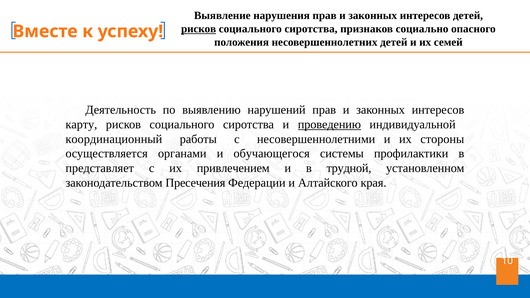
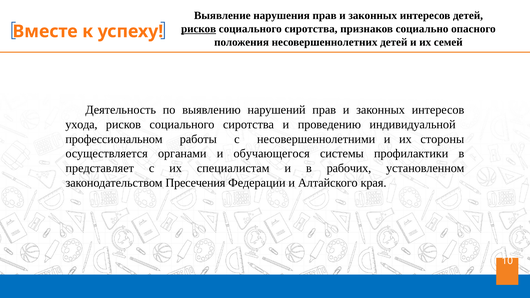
карту: карту -> ухода (81, 125)
проведению underline: present -> none (329, 125)
координационный: координационный -> профессиональном (114, 139)
привлечением: привлечением -> специалистам (233, 168)
трудной: трудной -> рабочих (349, 168)
